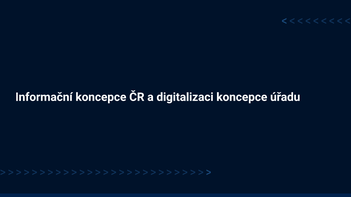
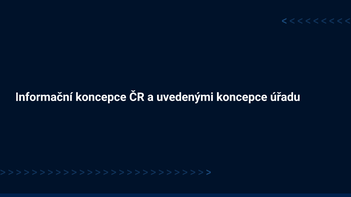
digitalizaci: digitalizaci -> uvedenými (185, 97)
